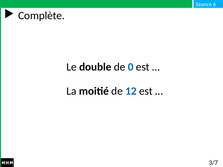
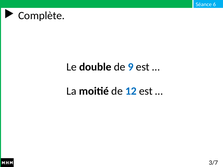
0: 0 -> 9 (131, 67)
